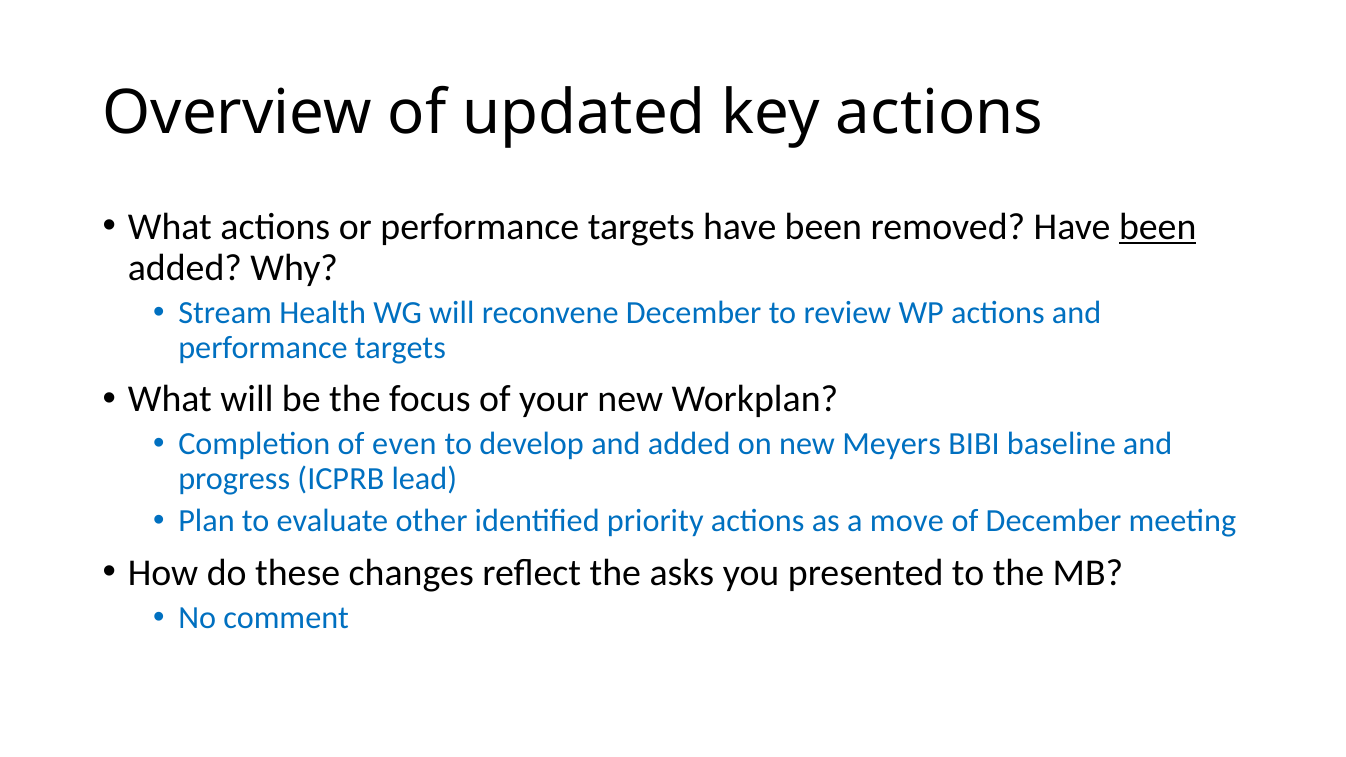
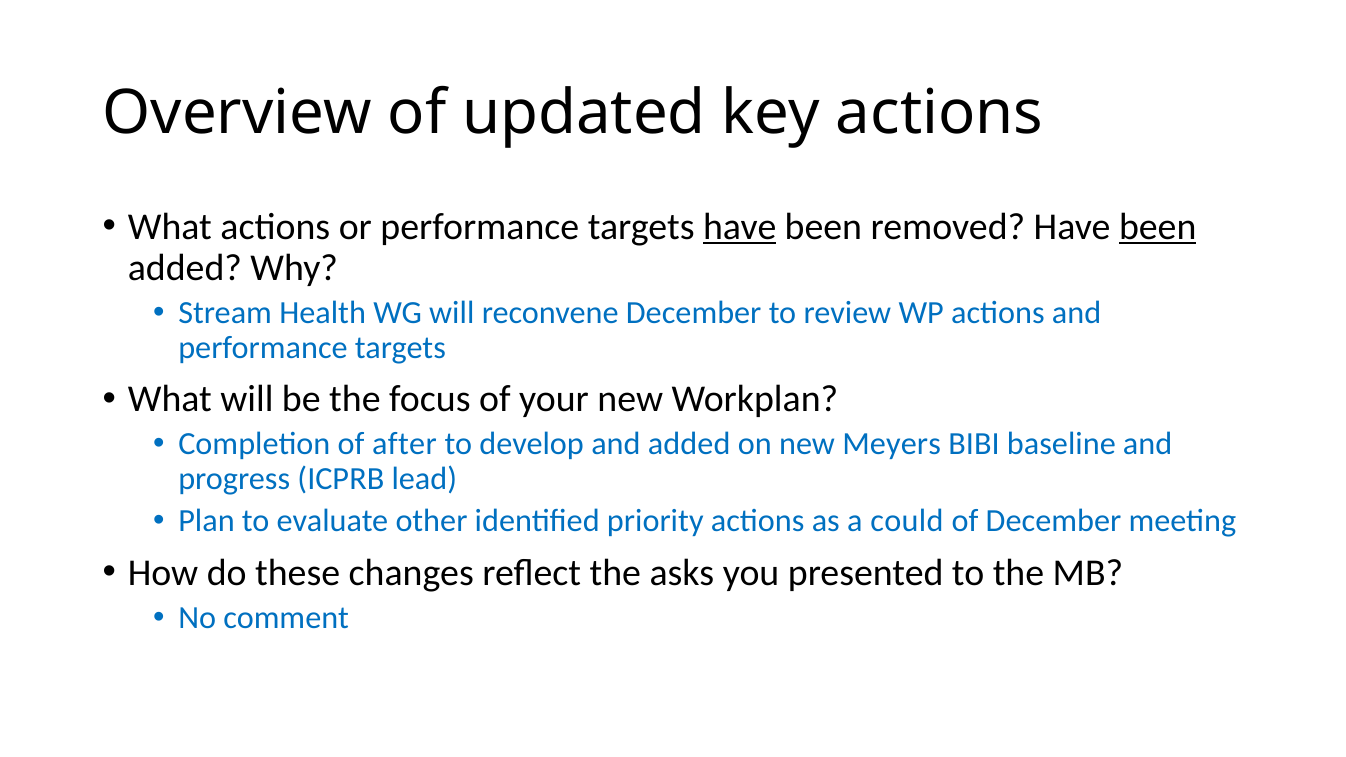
have underline: none -> present (740, 227)
even: even -> after (404, 444)
move: move -> could (907, 521)
